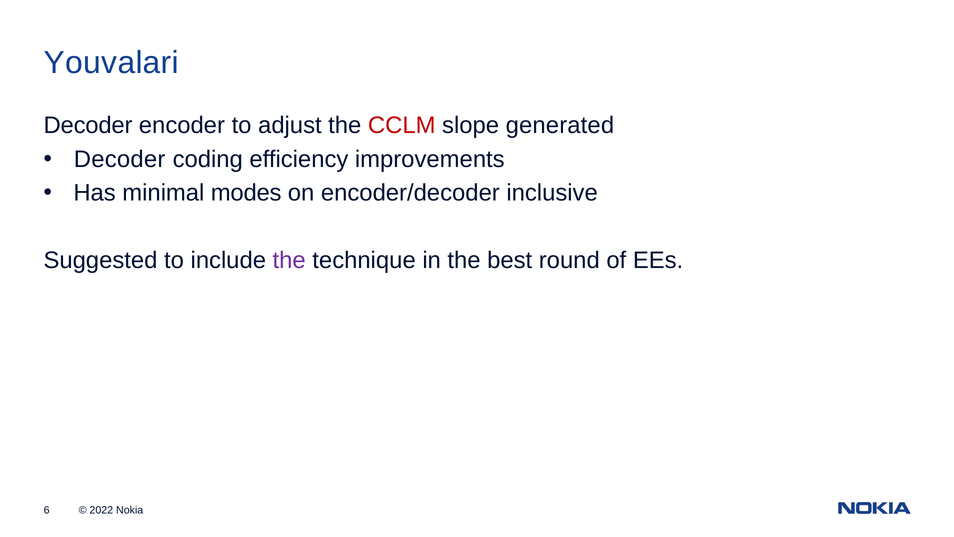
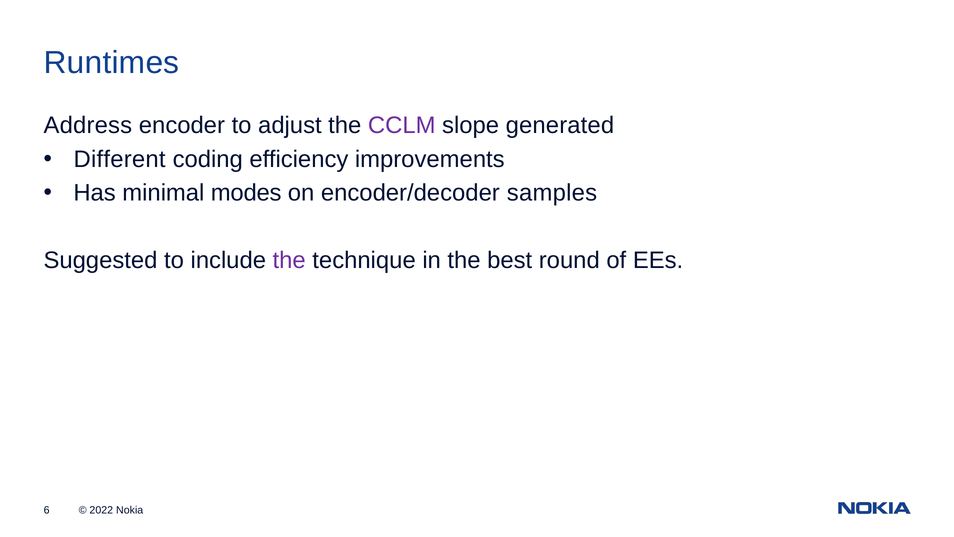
Youvalari: Youvalari -> Runtimes (111, 63)
Decoder: Decoder -> Address (88, 125)
CCLM colour: red -> purple (402, 125)
Decoder: Decoder -> Different (120, 159)
inclusive: inclusive -> samples (552, 193)
